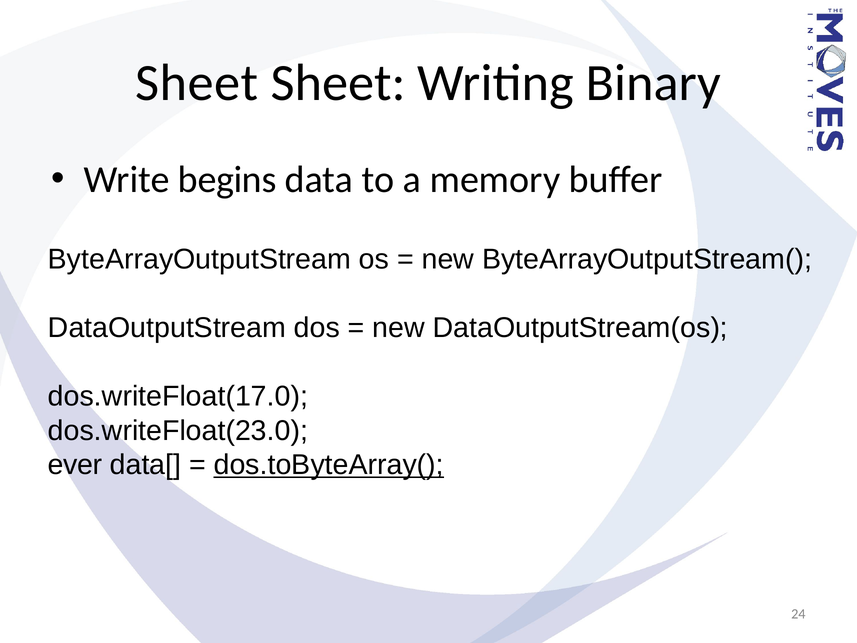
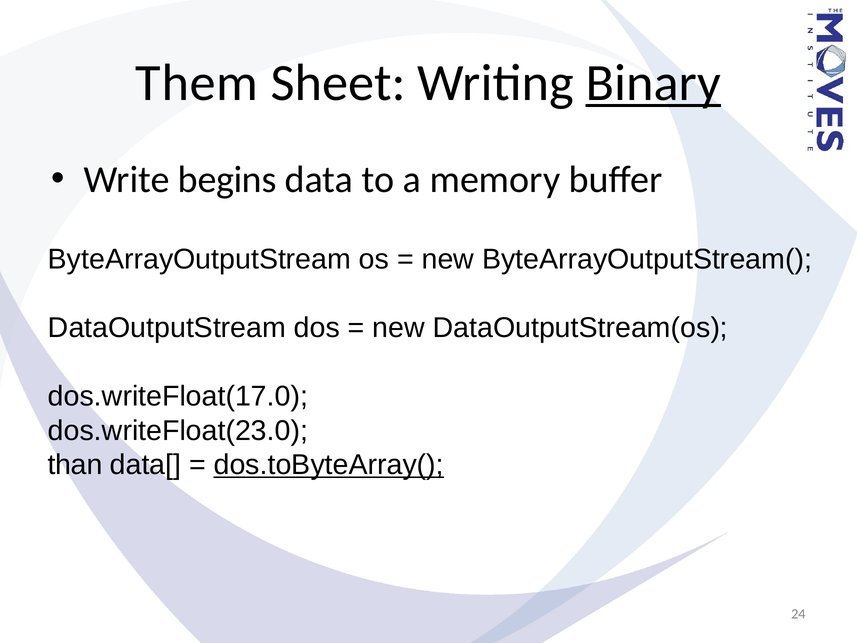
Sheet: Sheet -> Them (197, 83)
Binary underline: none -> present (653, 83)
ever: ever -> than (75, 465)
